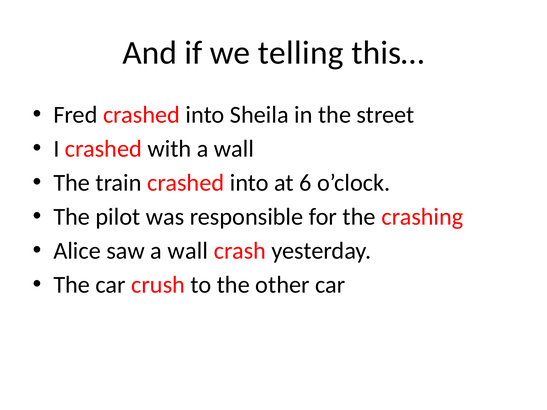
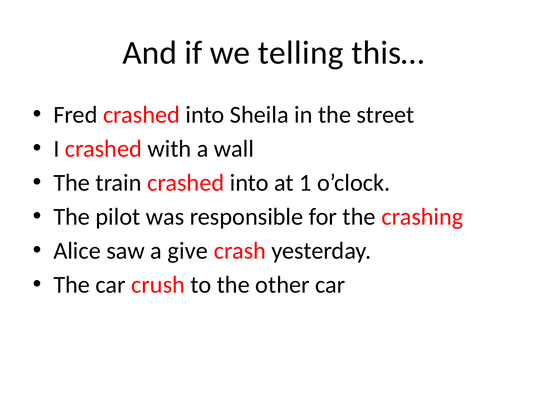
6: 6 -> 1 (305, 183)
saw a wall: wall -> give (188, 251)
